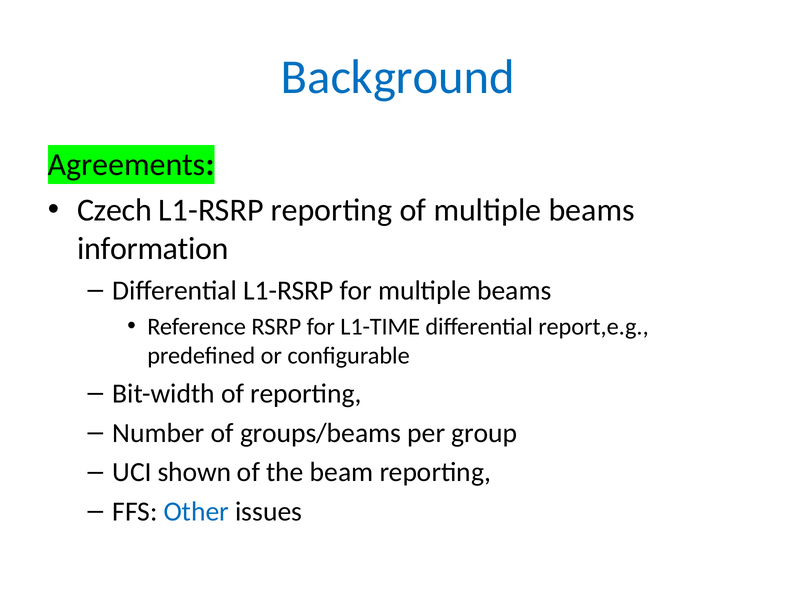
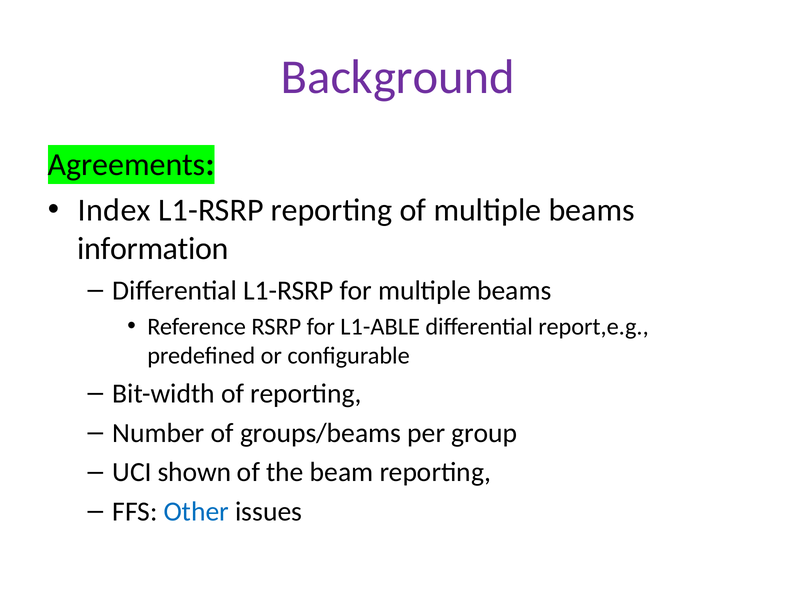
Background colour: blue -> purple (398, 77)
Czech: Czech -> Index (114, 210)
L1-TIME: L1-TIME -> L1-ABLE (380, 327)
